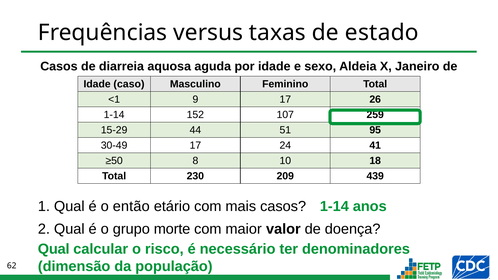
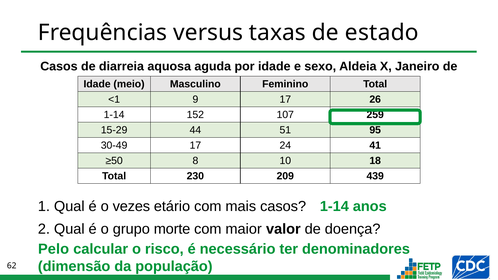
caso: caso -> meio (129, 84)
então: então -> vezes (131, 206)
Qual: Qual -> Pelo (54, 249)
